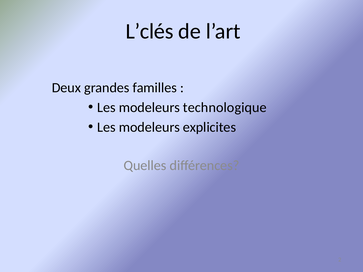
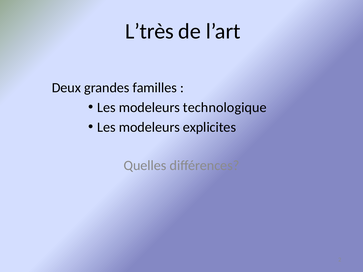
L’clés: L’clés -> L’très (149, 31)
